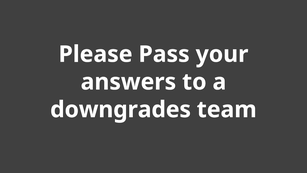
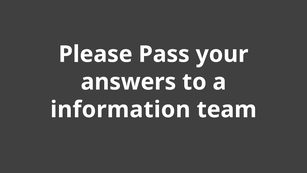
downgrades: downgrades -> information (120, 109)
